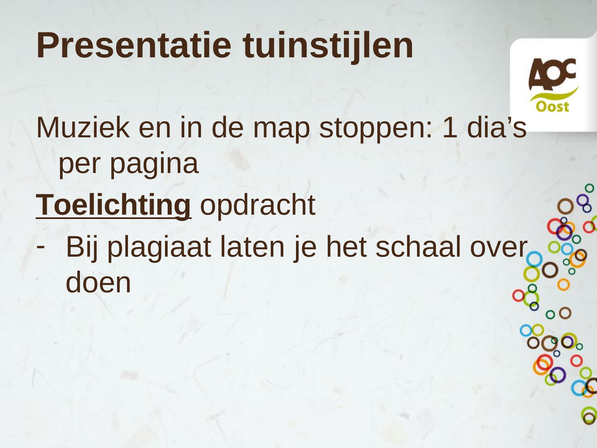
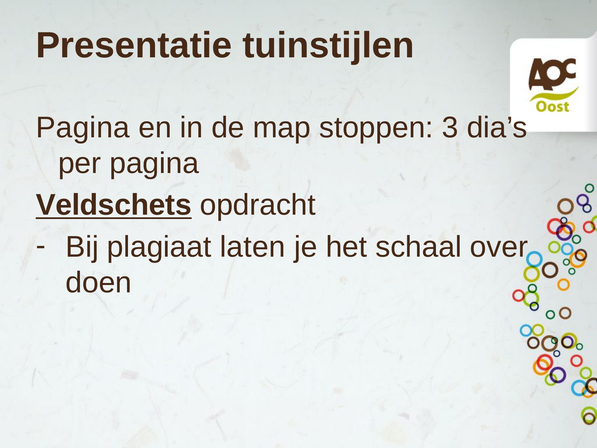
Muziek: Muziek -> Pagina (83, 127)
1: 1 -> 3 (450, 127)
Toelichting: Toelichting -> Veldschets (114, 205)
